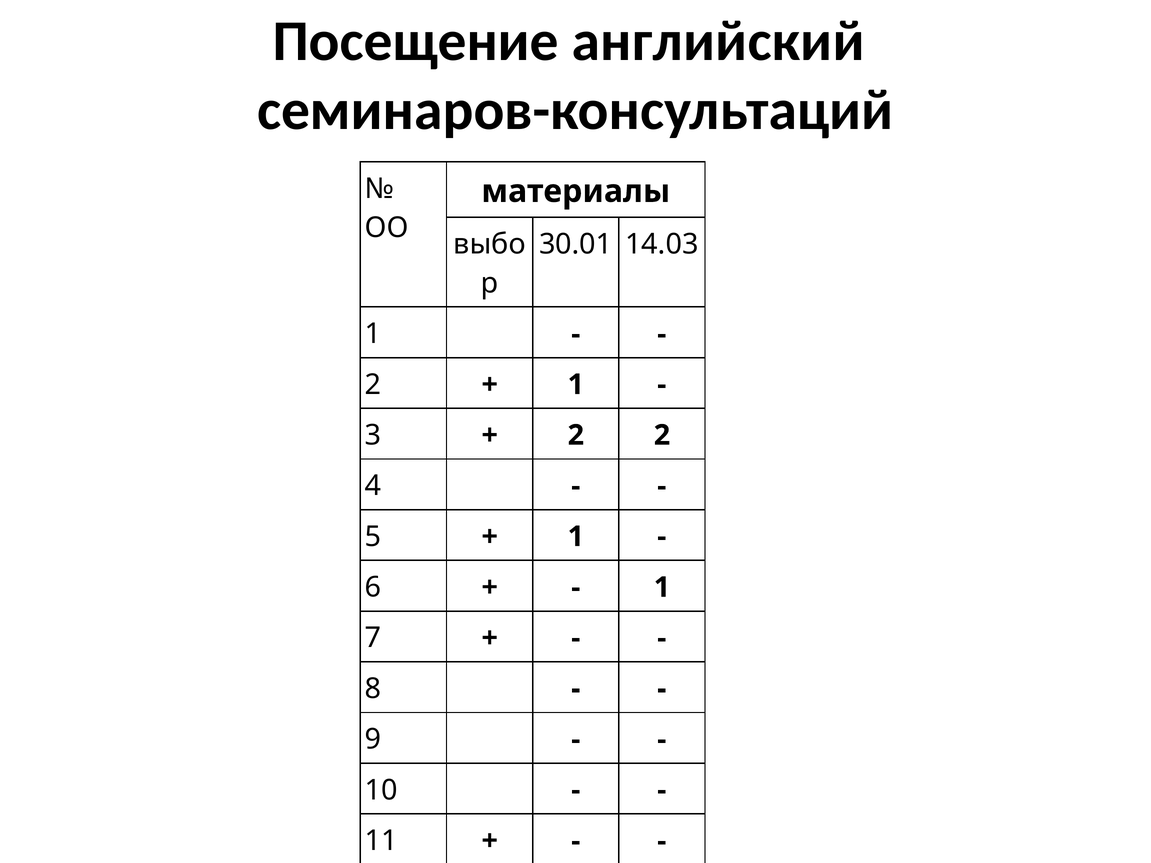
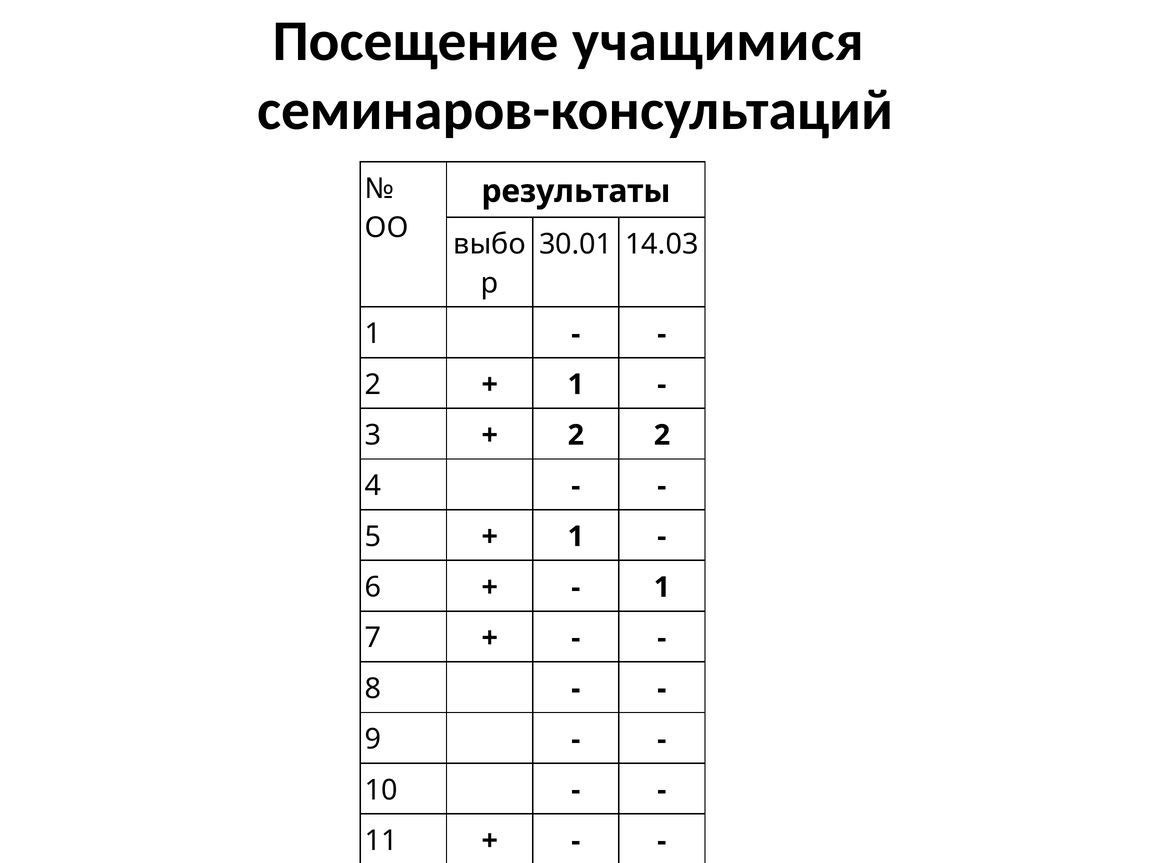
английский: английский -> учащимися (718, 41)
материалы: материалы -> результаты (576, 191)
